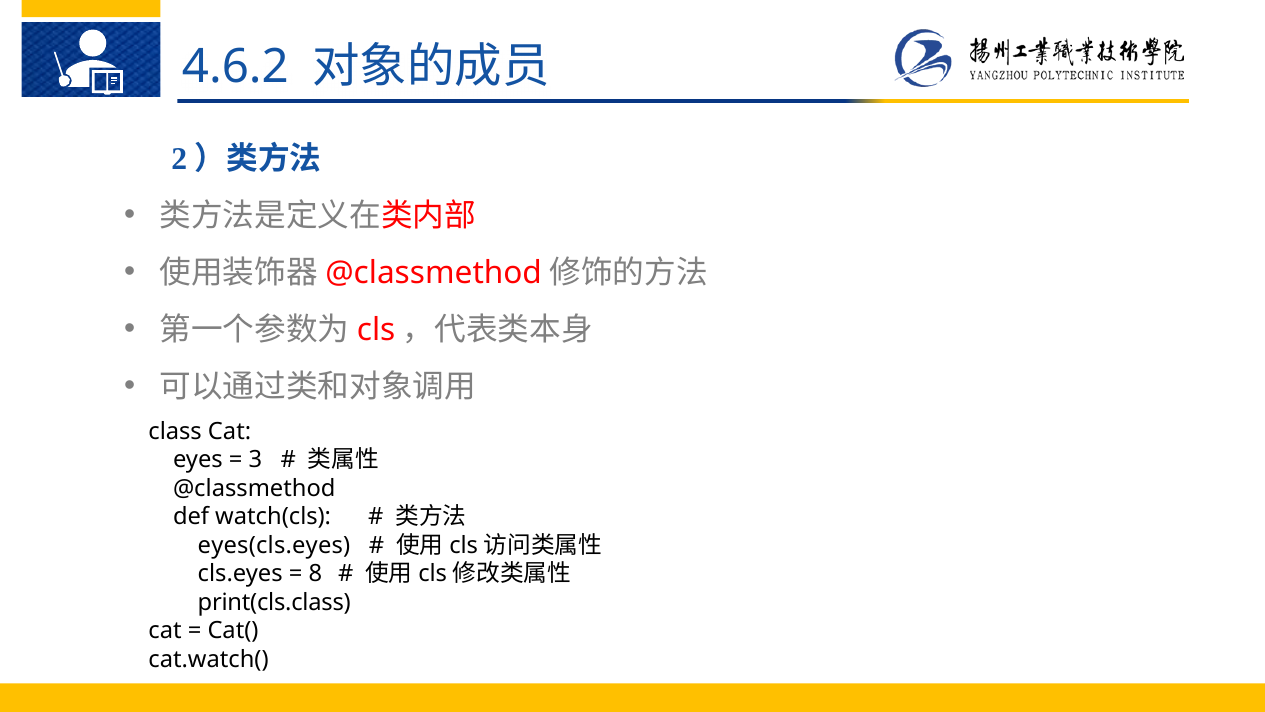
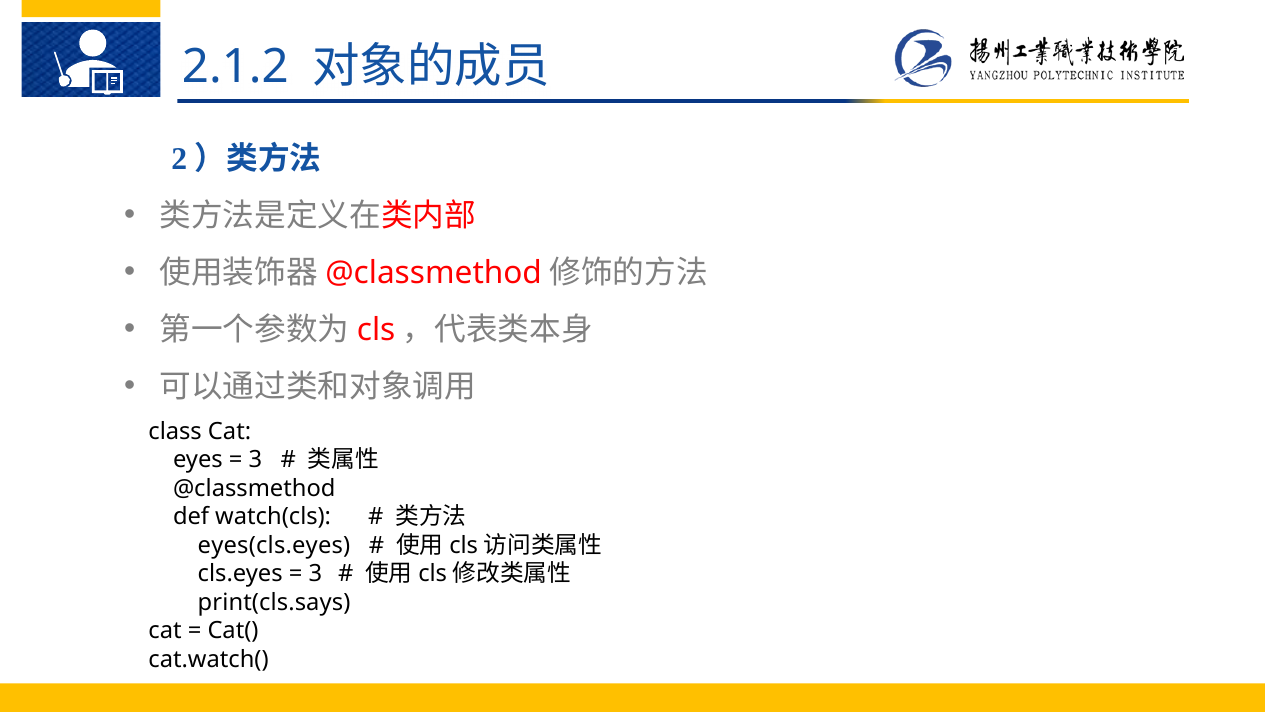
4.6.2: 4.6.2 -> 2.1.2 (235, 67)
8: 8 -> 3 (315, 574)
print(cls.class: print(cls.class -> print(cls.says (274, 602)
